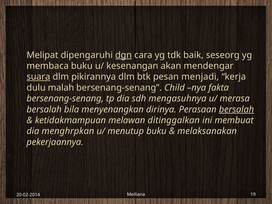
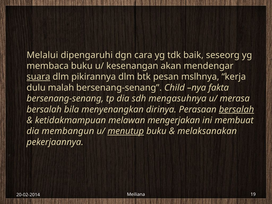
Melipat: Melipat -> Melalui (42, 55)
dgn underline: present -> none (124, 55)
menjadi: menjadi -> mslhnya (200, 77)
ditinggalkan: ditinggalkan -> mengerjakan (174, 120)
menghrpkan: menghrpkan -> membangun (68, 131)
menutup underline: none -> present (126, 131)
